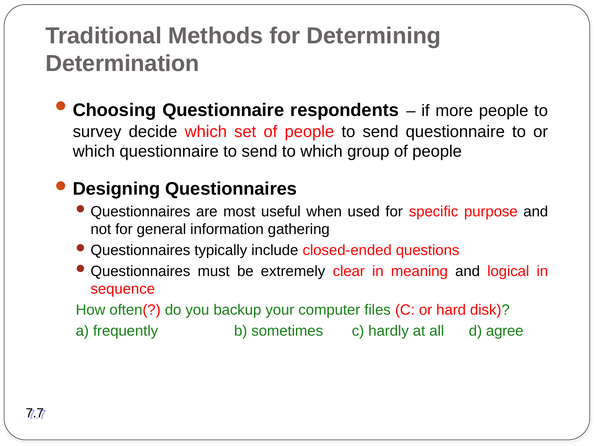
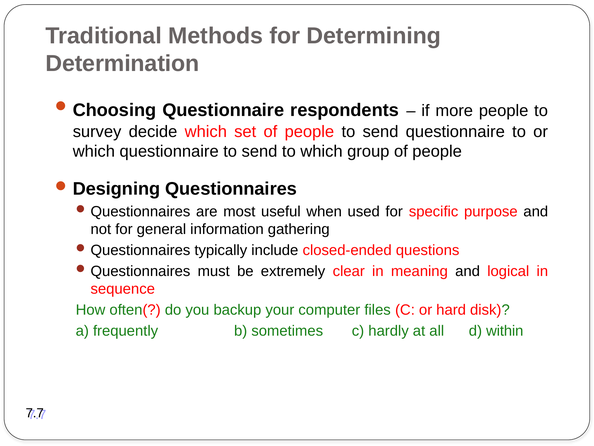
agree: agree -> within (505, 331)
